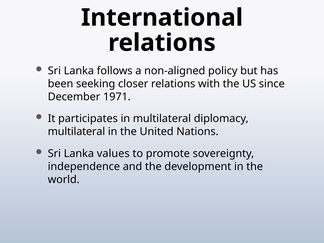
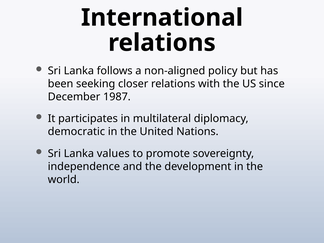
1971: 1971 -> 1987 (117, 97)
multilateral: multilateral -> democratic (76, 132)
